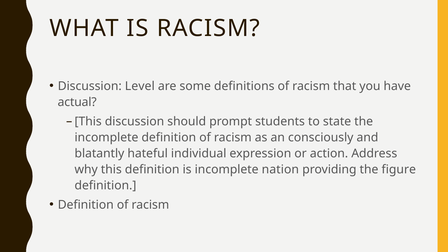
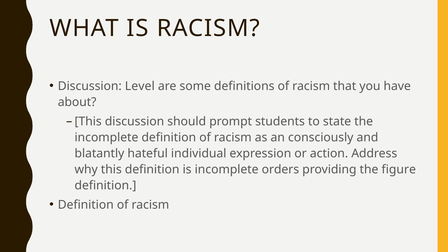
actual: actual -> about (77, 102)
nation: nation -> orders (280, 169)
